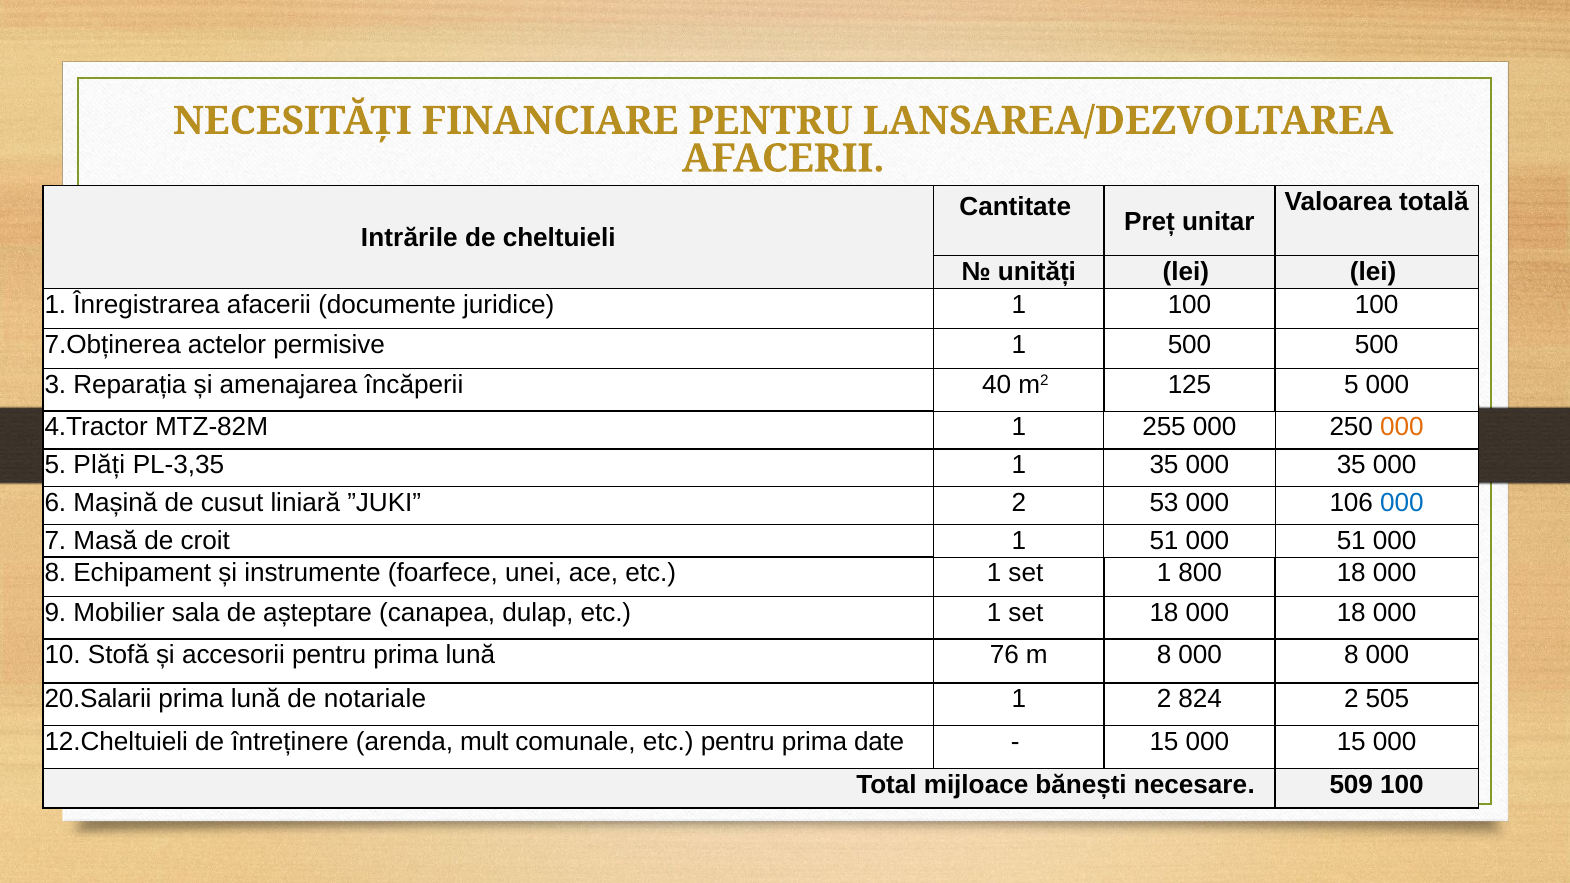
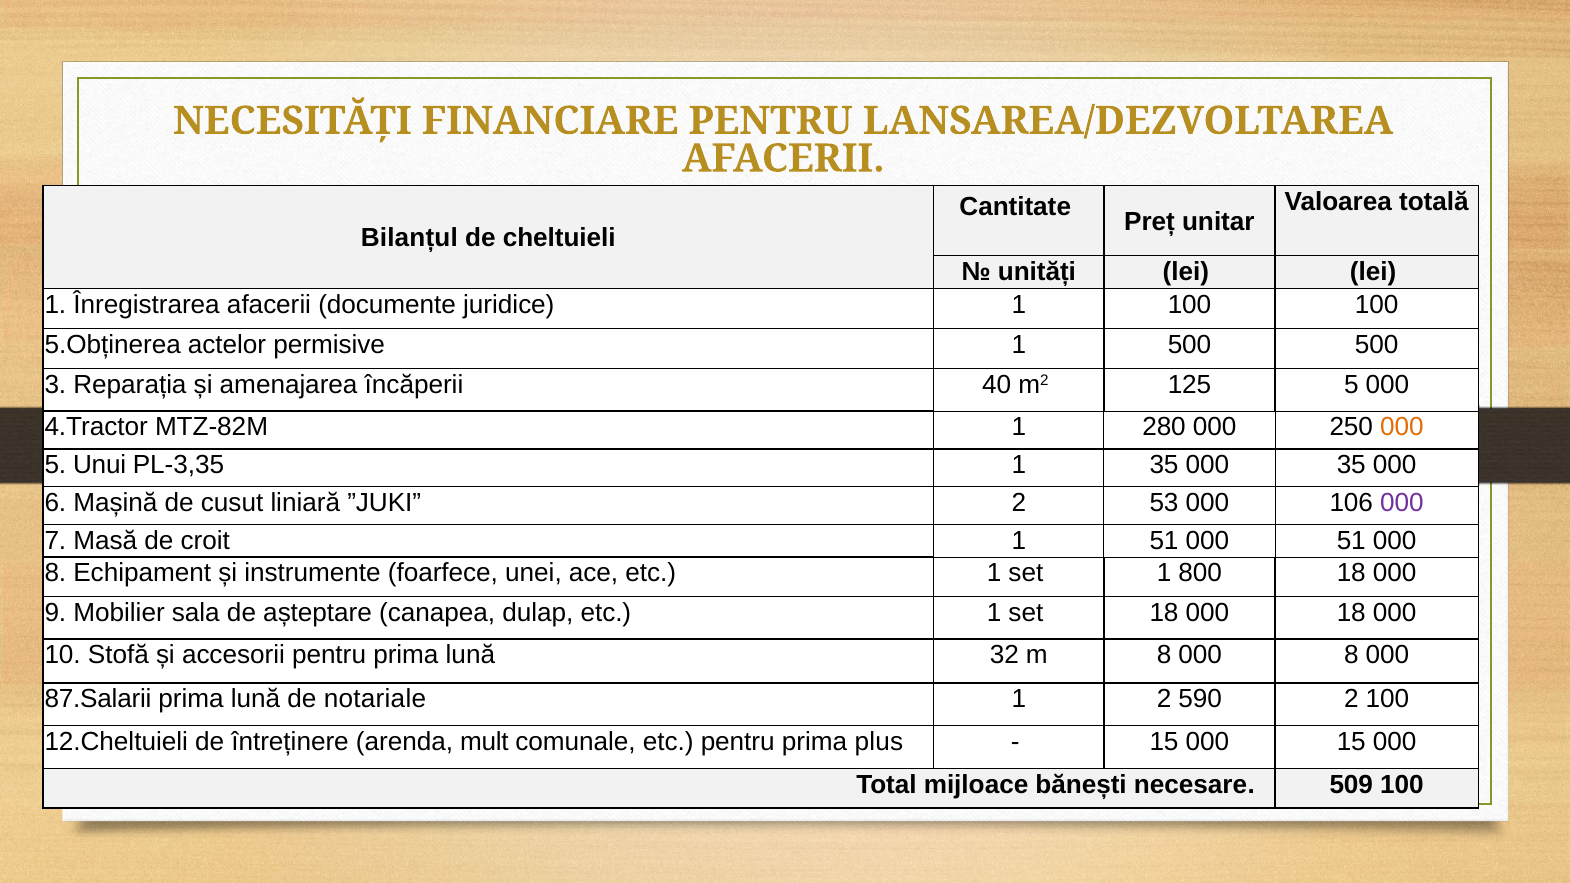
Intrările: Intrările -> Bilanțul (409, 238)
7.Obținerea: 7.Obținerea -> 5.Obținerea (113, 345)
255: 255 -> 280 (1164, 427)
Plăți: Plăți -> Unui (100, 465)
000 colour: blue -> purple (1402, 503)
76: 76 -> 32 (1004, 655)
20.Salarii: 20.Salarii -> 87.Salarii (98, 699)
824: 824 -> 590 (1200, 699)
2 505: 505 -> 100 (1387, 699)
date: date -> plus (879, 741)
